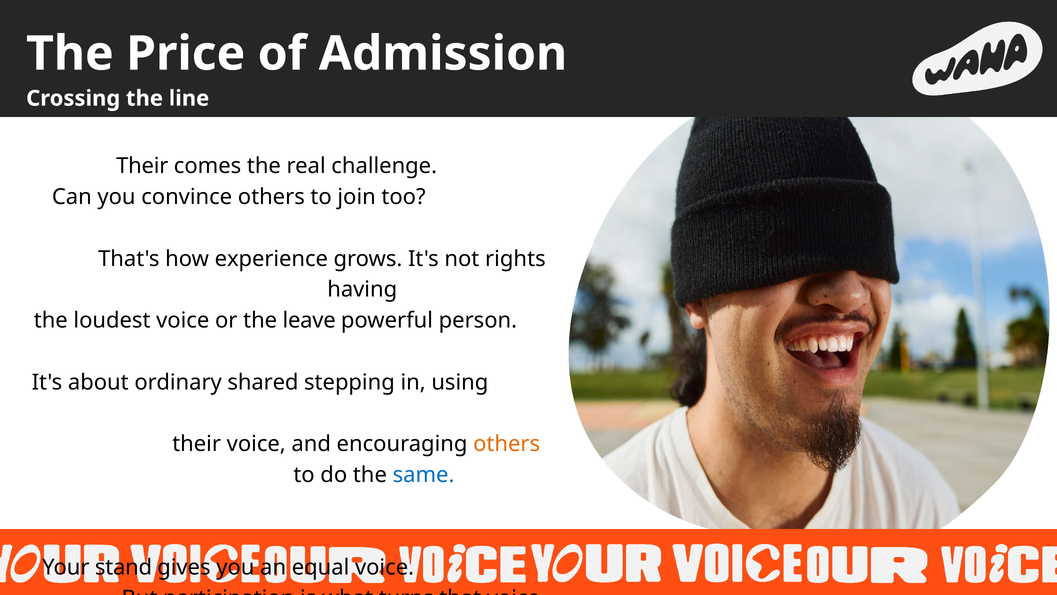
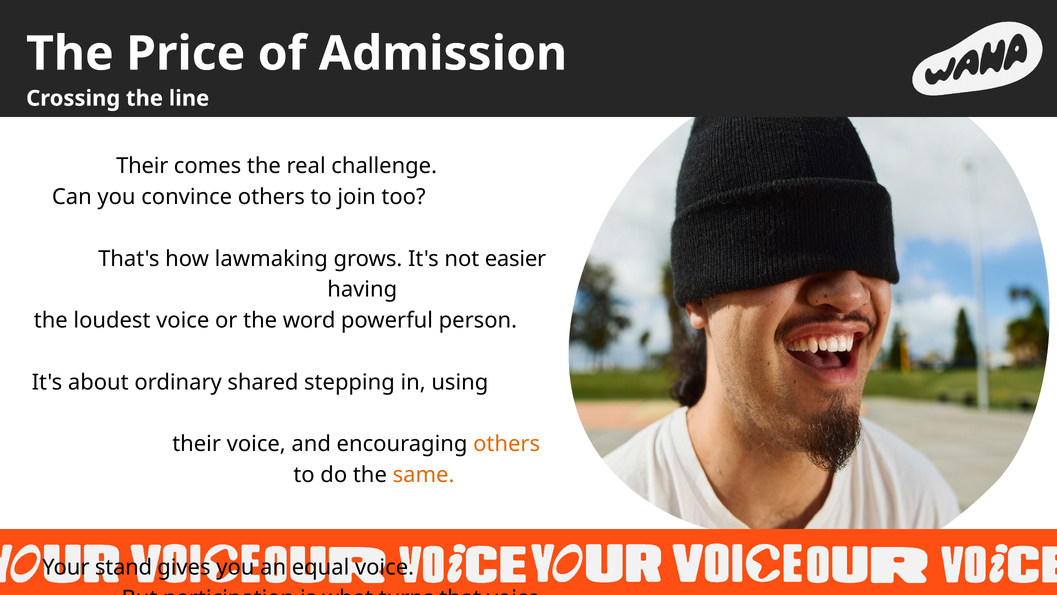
experience: experience -> lawmaking (271, 259)
rights: rights -> easier (515, 259)
leave: leave -> word (309, 320)
same colour: blue -> orange (424, 474)
